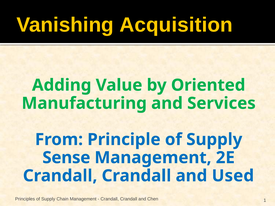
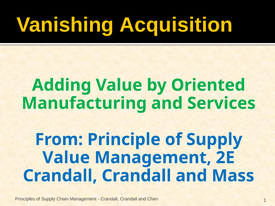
Sense: Sense -> Value (66, 158)
Used: Used -> Mass (233, 176)
